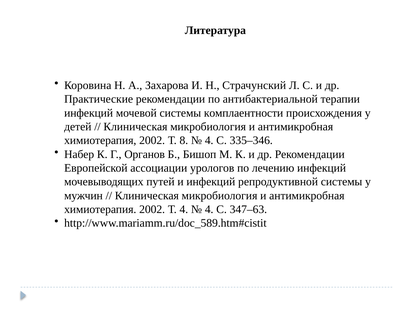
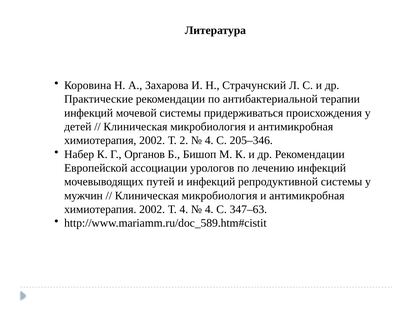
комплаентности: комплаентности -> придерживаться (244, 113)
8: 8 -> 2 (184, 140)
335–346: 335–346 -> 205–346 (251, 140)
